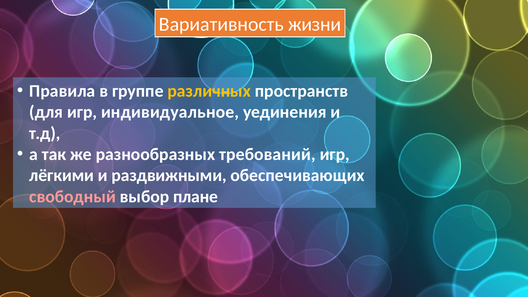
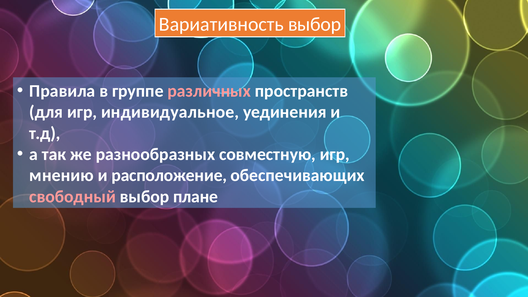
Вариативность жизни: жизни -> выбор (315, 24)
различных colour: yellow -> pink (209, 91)
требований: требований -> совместную (267, 154)
лёгкими: лёгкими -> мнению (62, 175)
раздвижными: раздвижными -> расположение (169, 175)
